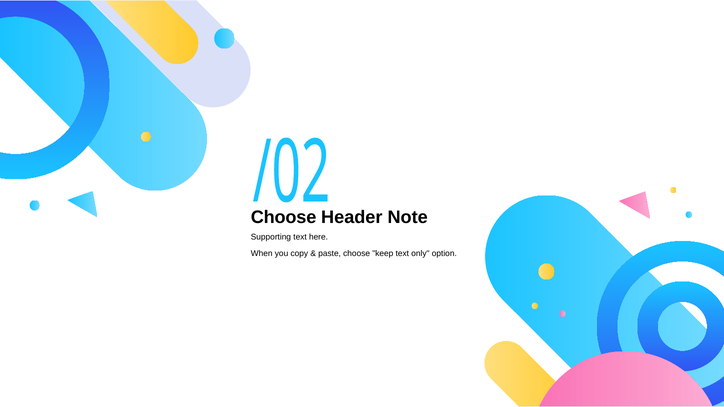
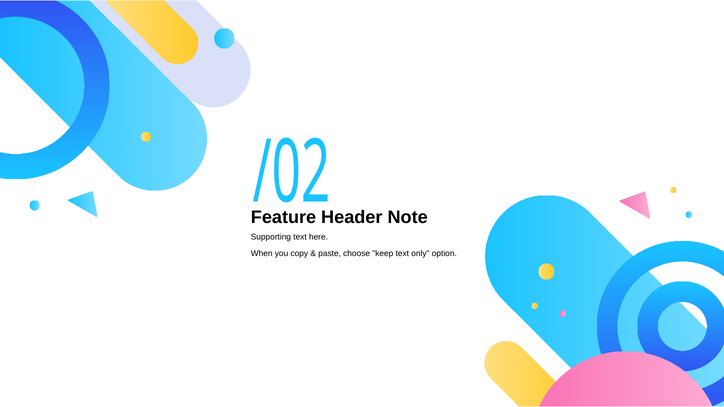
Choose: Choose -> Feature (284, 218)
